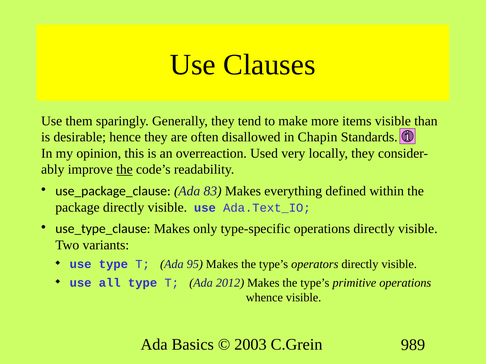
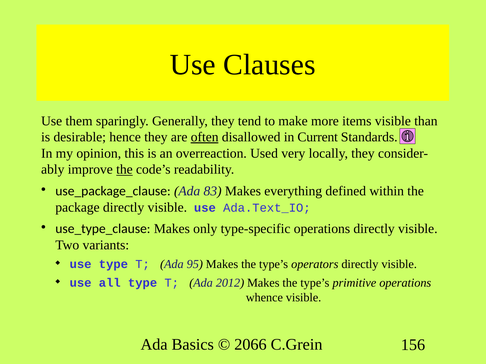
often underline: none -> present (205, 137)
Chapin: Chapin -> Current (318, 137)
2003: 2003 -> 2066 (250, 345)
989: 989 -> 156 (413, 345)
